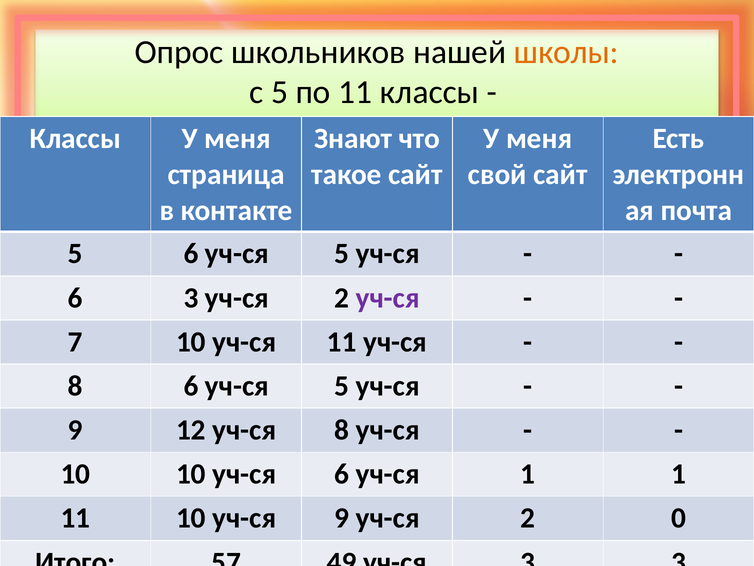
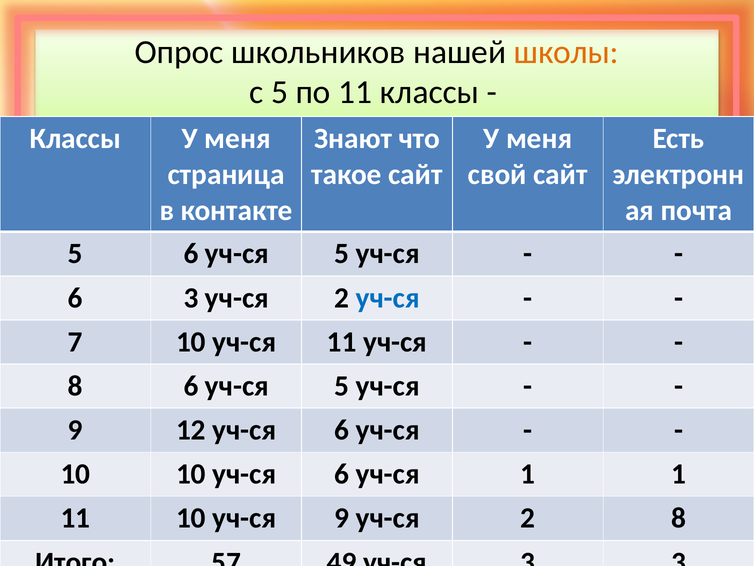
уч-ся colour: purple -> blue (388, 298)
12 уч-ся 8: 8 -> 6 (342, 430)
2 0: 0 -> 8 (679, 518)
